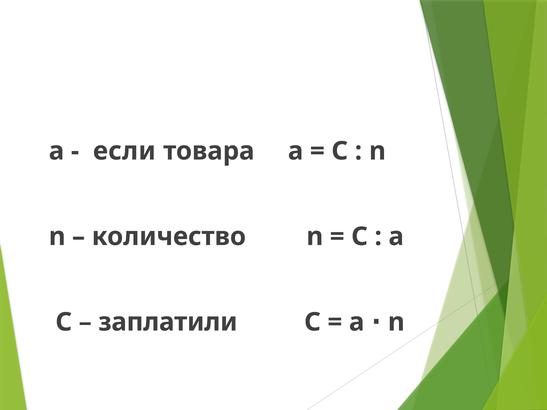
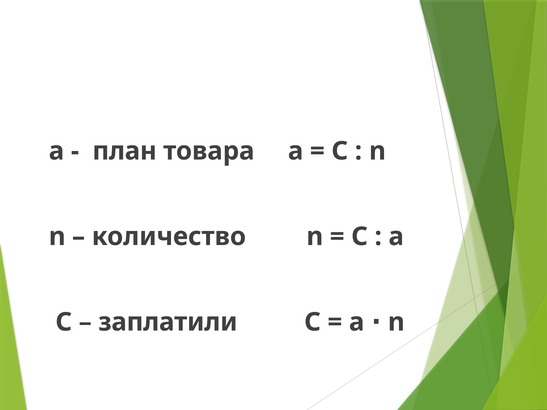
если: если -> план (125, 151)
